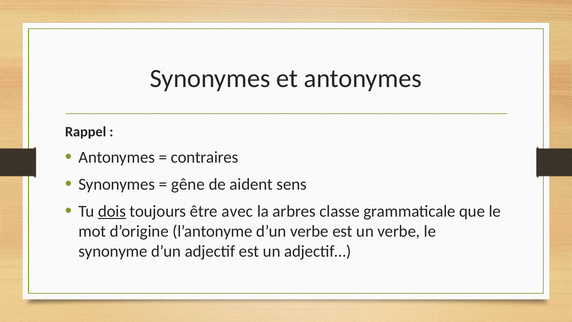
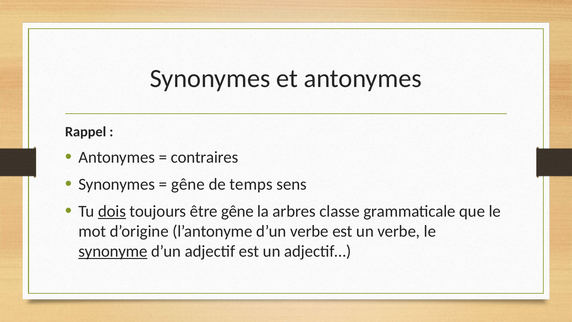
aident: aident -> temps (251, 184)
être avec: avec -> gêne (237, 211)
synonyme underline: none -> present (113, 251)
